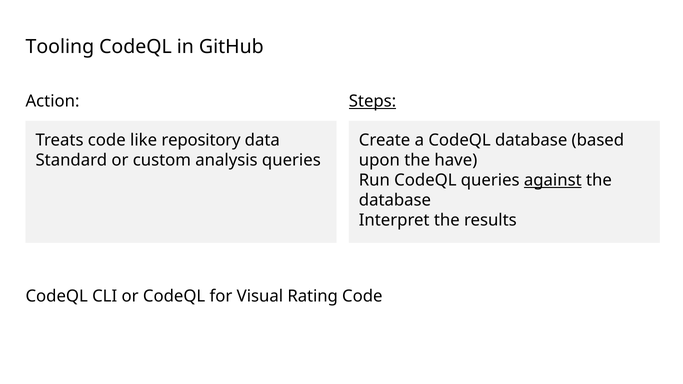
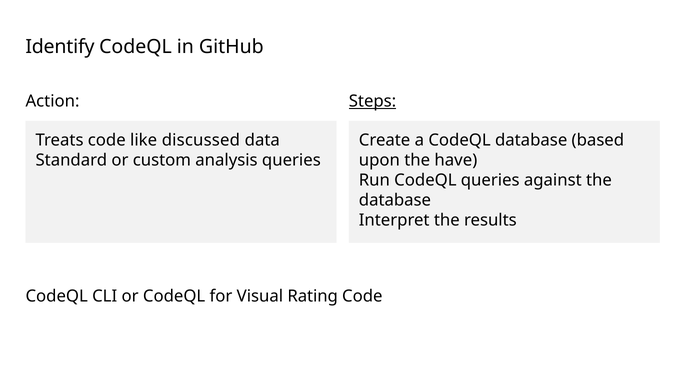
Tooling: Tooling -> Identify (60, 47)
repository: repository -> discussed (201, 140)
against underline: present -> none (553, 180)
